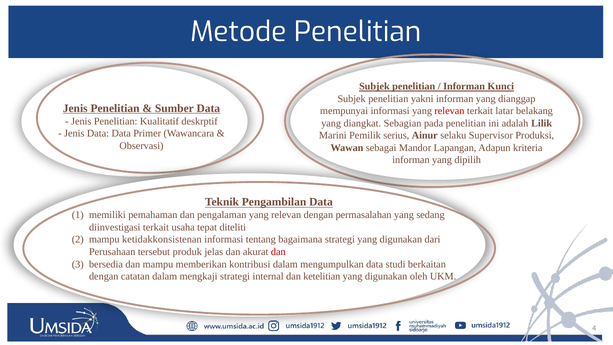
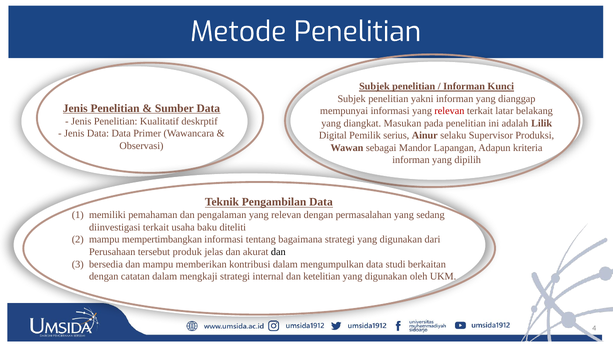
Sebagian: Sebagian -> Masukan (403, 123)
Marini: Marini -> Digital (333, 135)
tepat: tepat -> baku (207, 227)
ketidakkonsistenan: ketidakkonsistenan -> mempertimbangkan (162, 239)
dan colour: red -> black (278, 252)
